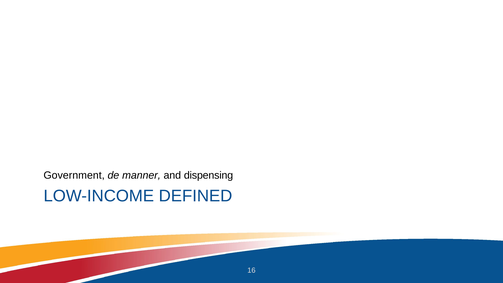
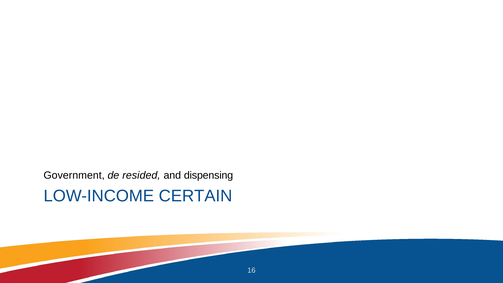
manner: manner -> resided (141, 175)
DEFINED: DEFINED -> CERTAIN (196, 196)
